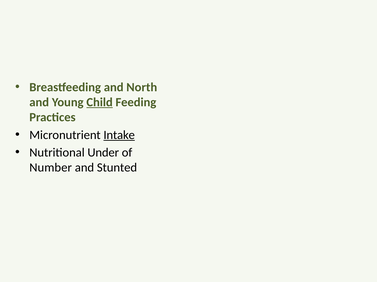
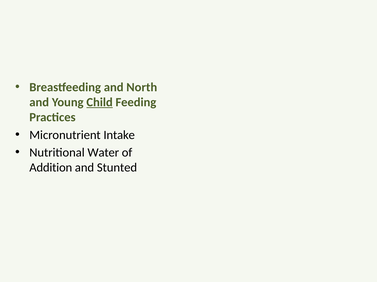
Intake underline: present -> none (119, 135)
Under: Under -> Water (103, 153)
Number: Number -> Addition (51, 168)
